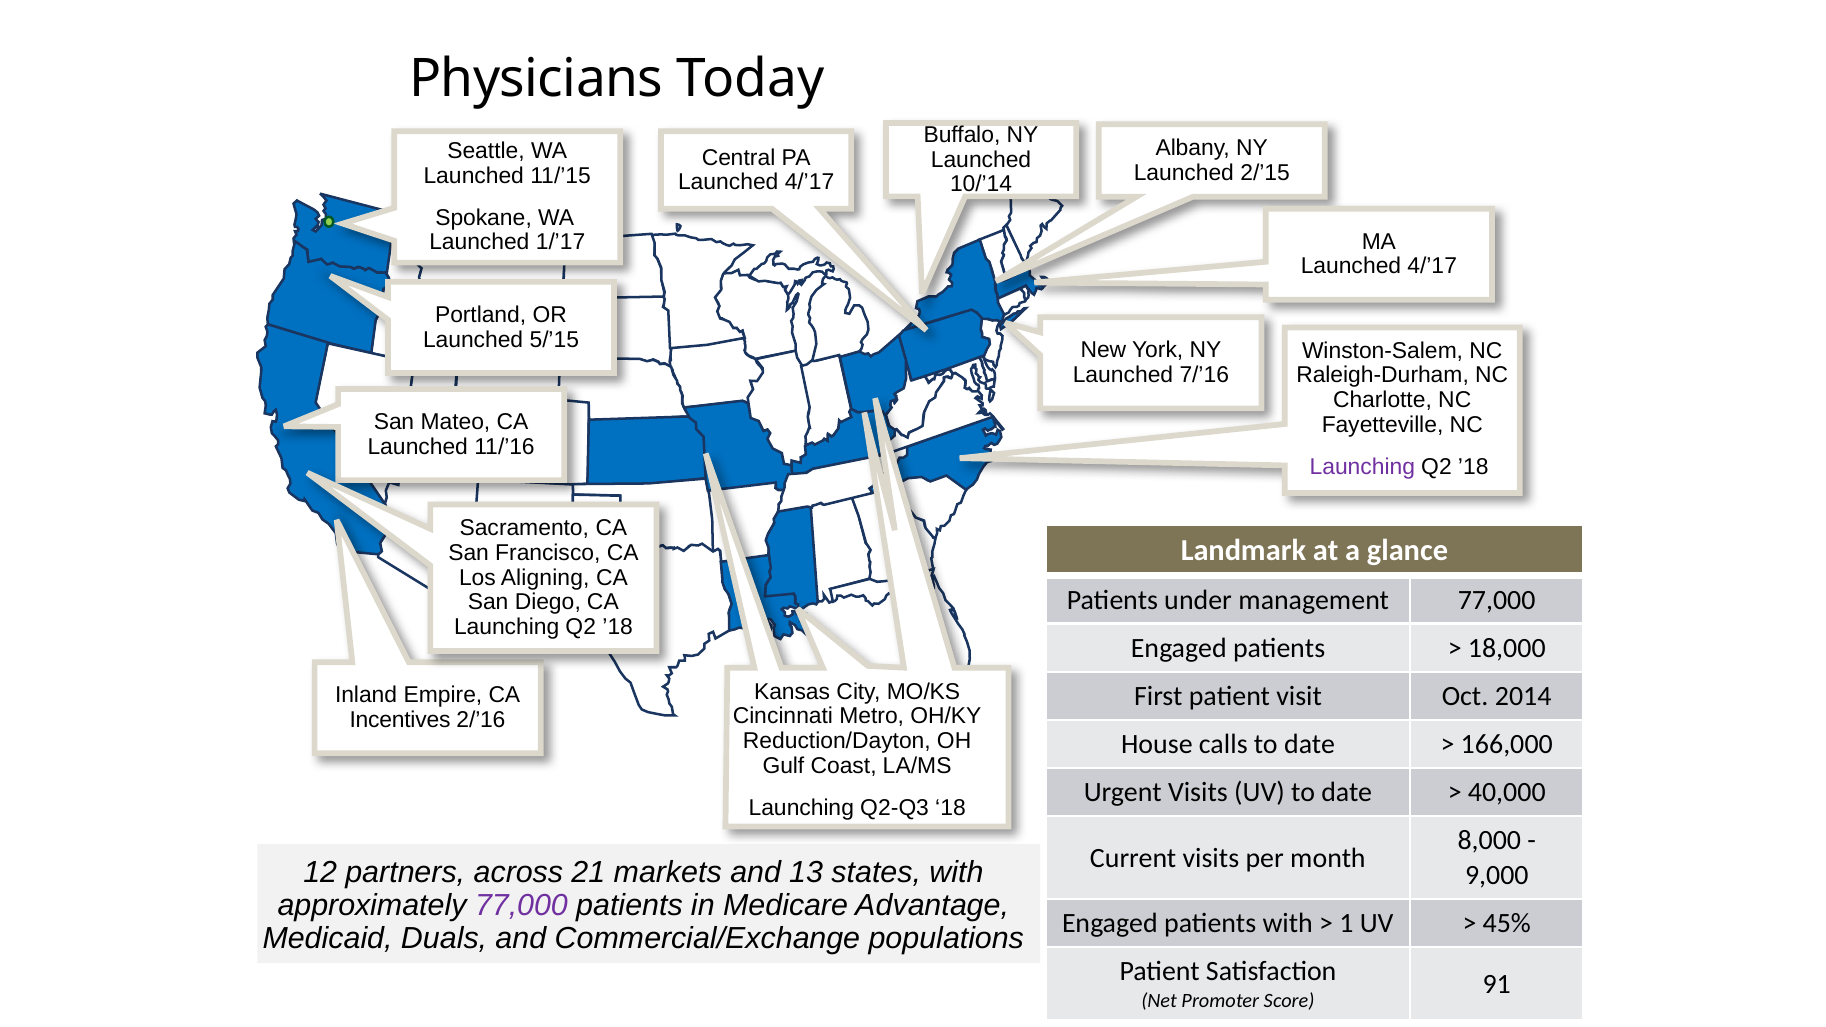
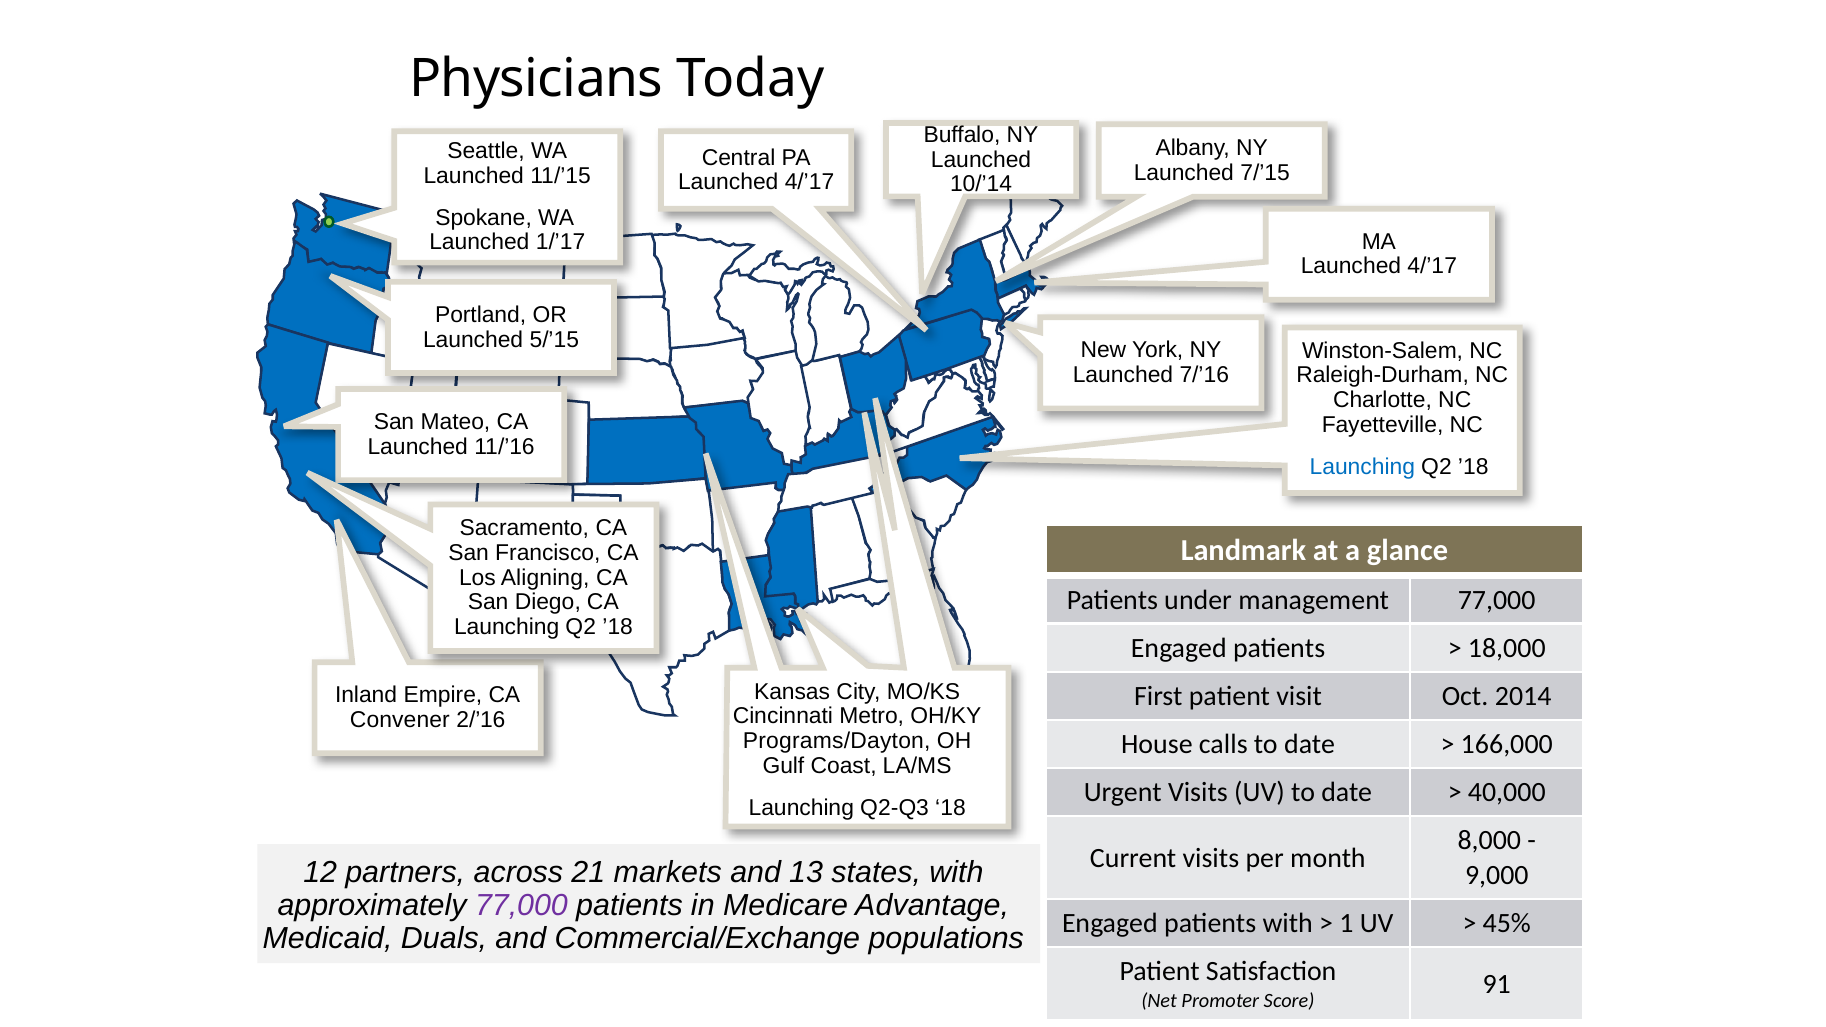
2/’15: 2/’15 -> 7/’15 (1265, 173)
Launching colour: purple -> blue (1362, 467)
Incentives: Incentives -> Convener (400, 720)
Reduction/Dayton: Reduction/Dayton -> Programs/Dayton (837, 741)
